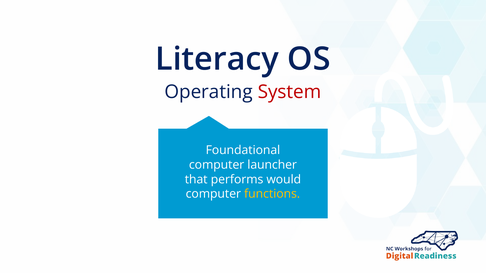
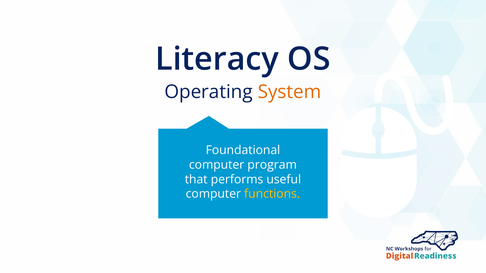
System colour: red -> orange (289, 92)
launcher: launcher -> program (272, 165)
would: would -> useful (284, 180)
